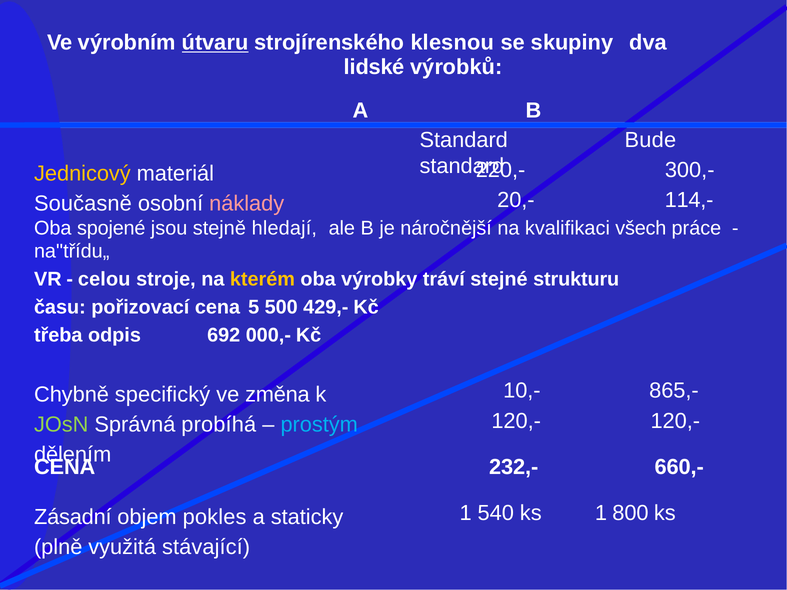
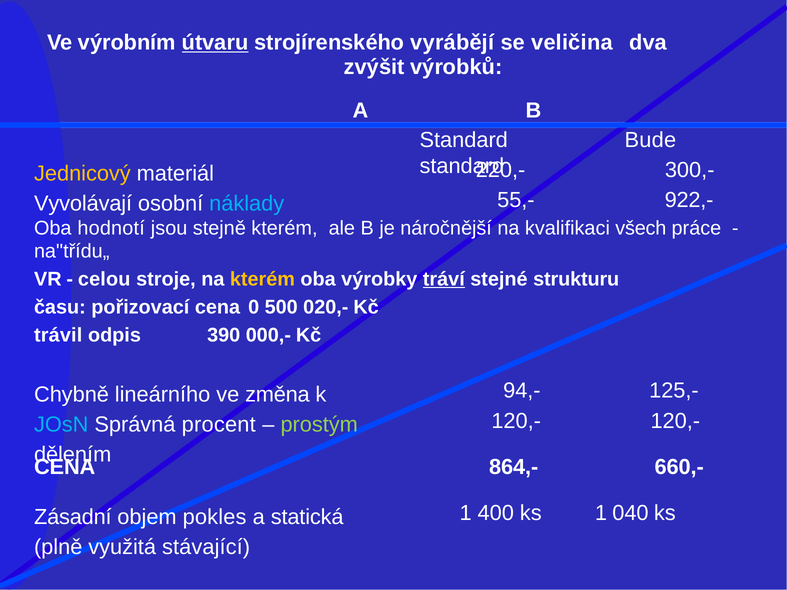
klesnou: klesnou -> vyrábějí (452, 43)
skupiny: skupiny -> veličina (572, 43)
lidské: lidské -> zvýšit (374, 67)
20,-: 20,- -> 55,- (516, 200)
114,-: 114,- -> 922,- (689, 200)
Současně: Současně -> Vyvolávají (83, 204)
náklady colour: pink -> light blue (247, 204)
spojené: spojené -> hodnotí (111, 228)
stejně hledají: hledají -> kterém (284, 228)
tráví underline: none -> present (444, 279)
5: 5 -> 0 (254, 307)
429,-: 429,- -> 020,- (326, 307)
třeba: třeba -> trávil (58, 335)
692: 692 -> 390 (224, 335)
10,-: 10,- -> 94,- (522, 391)
865,-: 865,- -> 125,- (674, 391)
specifický: specifický -> lineárního (163, 395)
JOsN colour: light green -> light blue (61, 425)
probíhá: probíhá -> procent (219, 425)
prostým colour: light blue -> light green (319, 425)
232,-: 232,- -> 864,- (514, 467)
540: 540 -> 400 (496, 514)
800: 800 -> 040 (630, 514)
staticky: staticky -> statická (307, 517)
